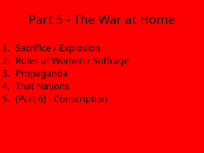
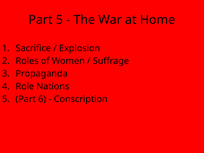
That: That -> Role (25, 86)
